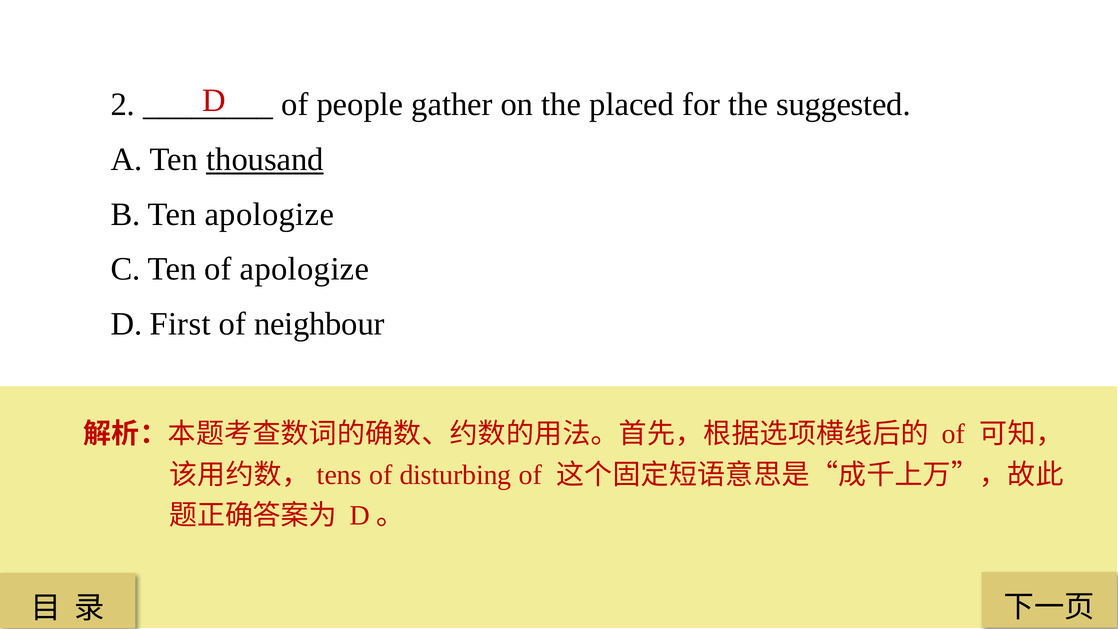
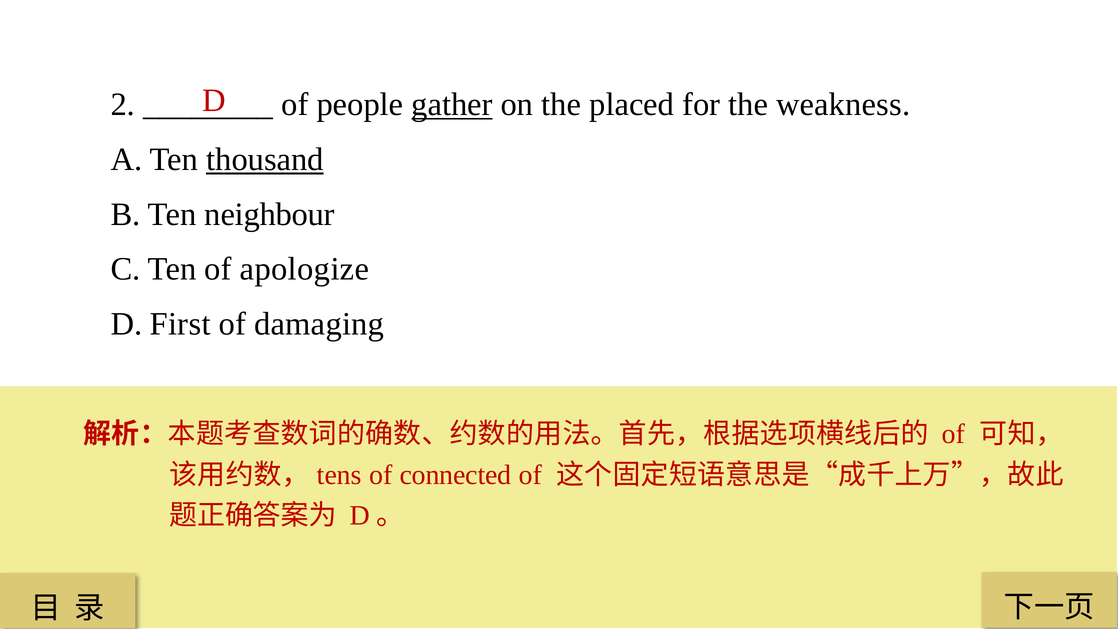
gather underline: none -> present (452, 105)
suggested: suggested -> weakness (843, 105)
Ten apologize: apologize -> neighbour (270, 214)
neighbour: neighbour -> damaging (319, 324)
disturbing: disturbing -> connected (455, 475)
